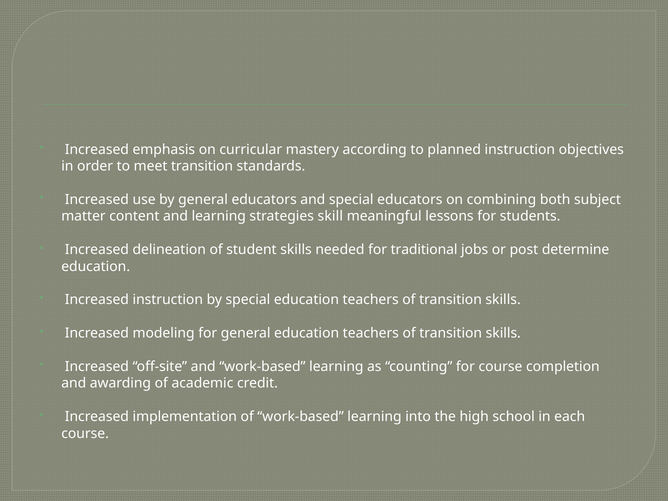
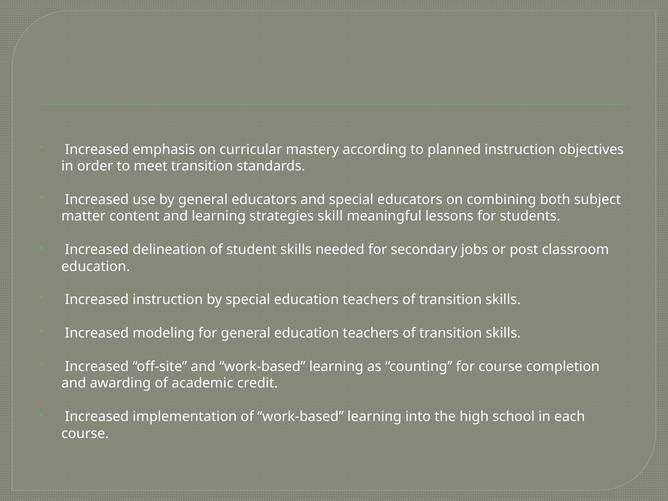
traditional: traditional -> secondary (424, 250)
determine: determine -> classroom (576, 250)
